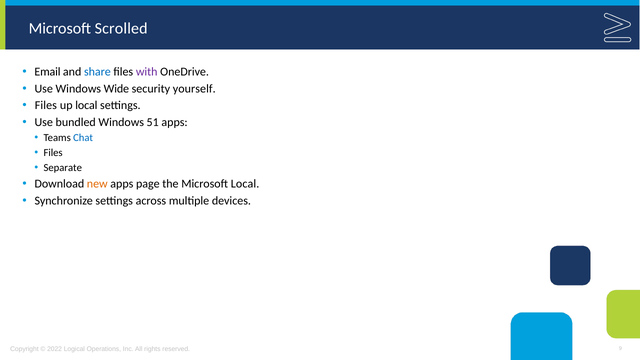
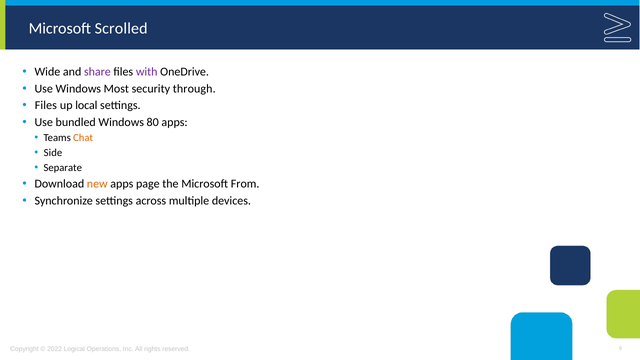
Email: Email -> Wide (47, 72)
share colour: blue -> purple (97, 72)
Wide: Wide -> Most (116, 89)
yourself: yourself -> through (194, 89)
51: 51 -> 80 (153, 122)
Chat colour: blue -> orange (83, 138)
Files: Files -> Side (53, 153)
Microsoft Local: Local -> From (245, 184)
